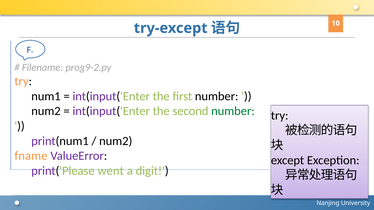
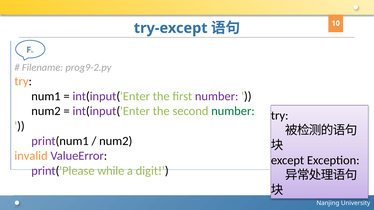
number colour: black -> purple (217, 96)
fname: fname -> invalid (31, 156)
went: went -> while (111, 171)
